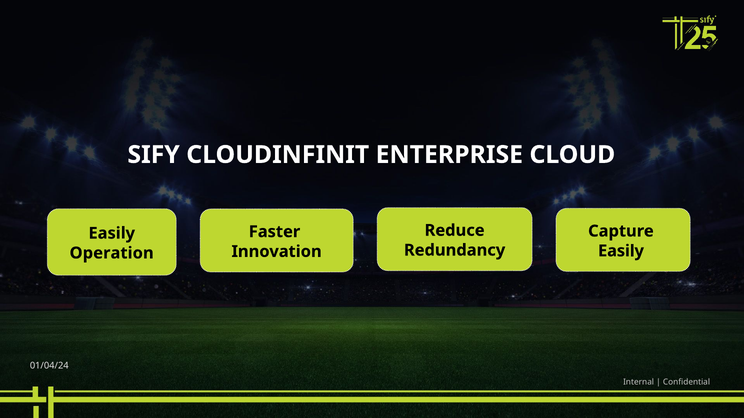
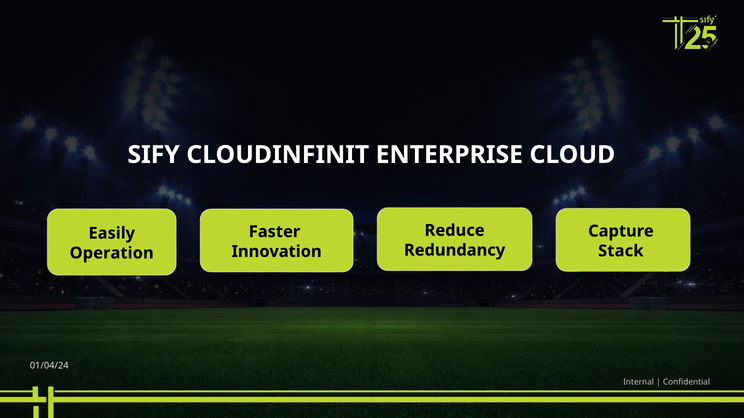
Easily: Easily -> Stack (621, 251)
